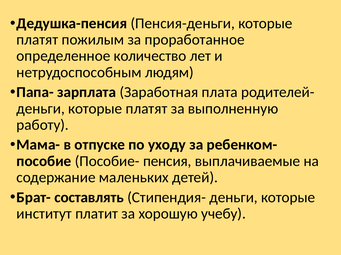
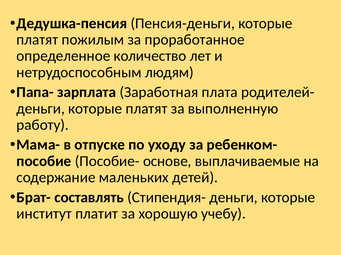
пенсия: пенсия -> основе (167, 162)
